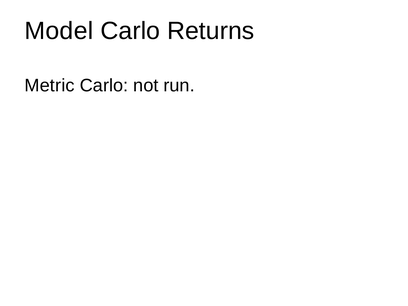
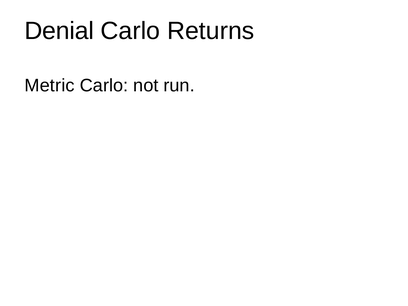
Model: Model -> Denial (59, 31)
